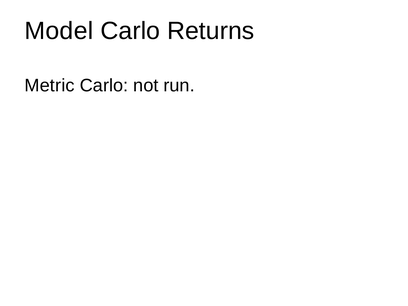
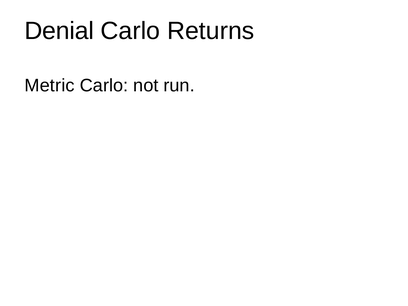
Model: Model -> Denial (59, 31)
